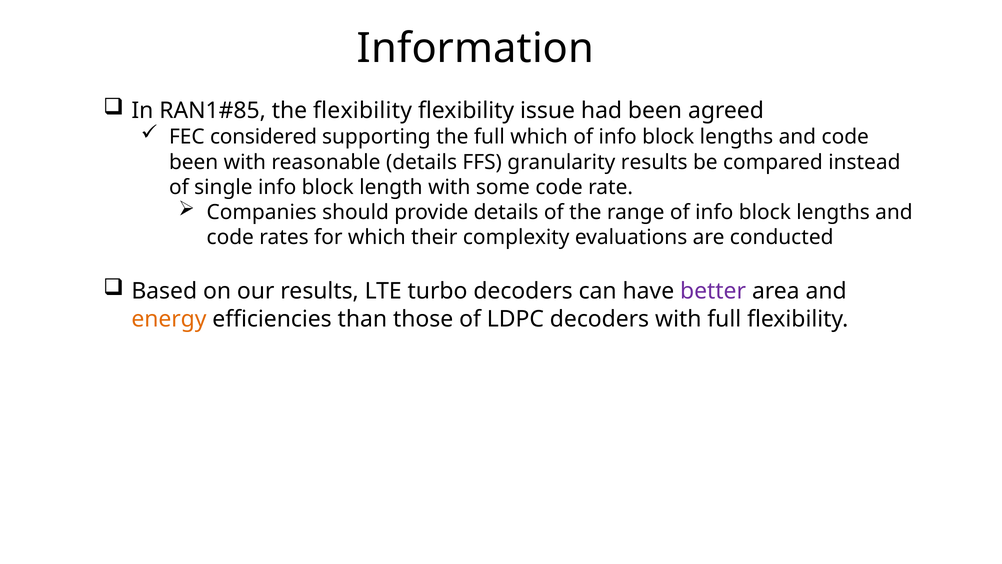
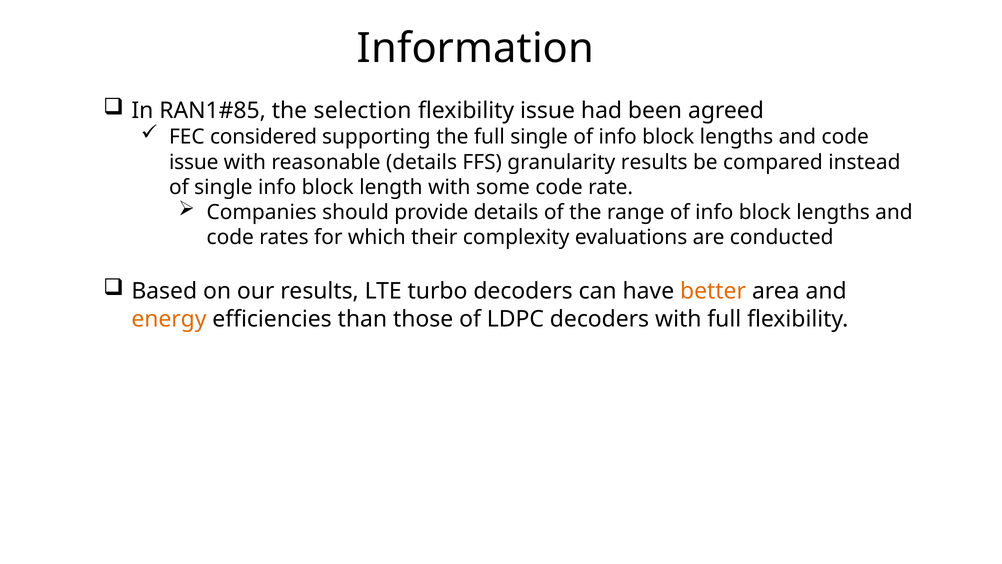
the flexibility: flexibility -> selection (363, 111)
full which: which -> single (539, 137)
been: been -> issue (194, 162)
better colour: purple -> orange (713, 291)
